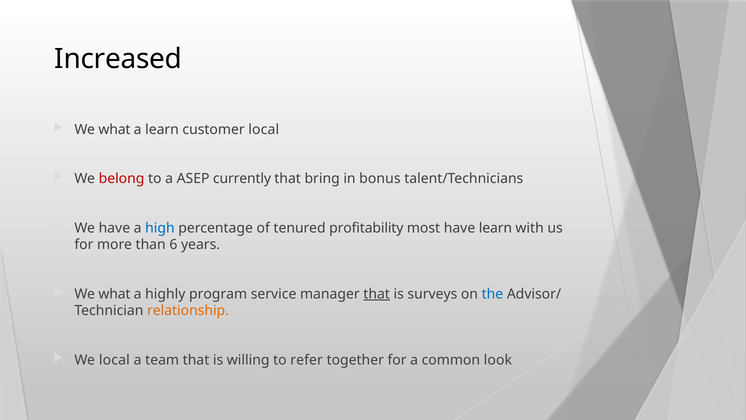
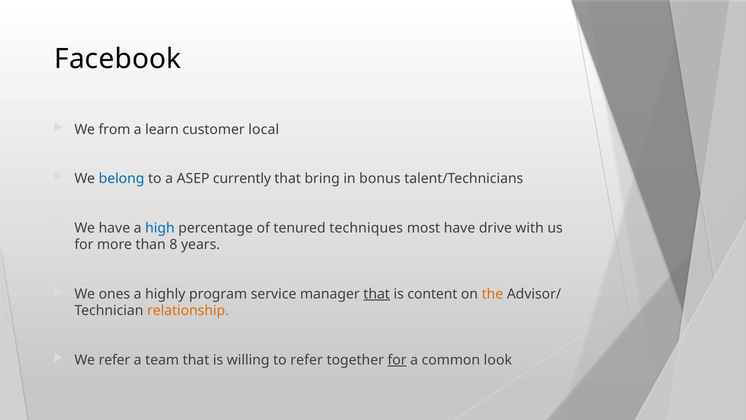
Increased: Increased -> Facebook (118, 59)
what: what -> from (114, 130)
belong colour: red -> blue (122, 179)
profitability: profitability -> techniques (366, 228)
have learn: learn -> drive (495, 228)
6: 6 -> 8 (173, 245)
what: what -> ones (114, 294)
surveys: surveys -> content (432, 294)
the colour: blue -> orange (492, 294)
We local: local -> refer (114, 360)
for underline: none -> present (397, 360)
